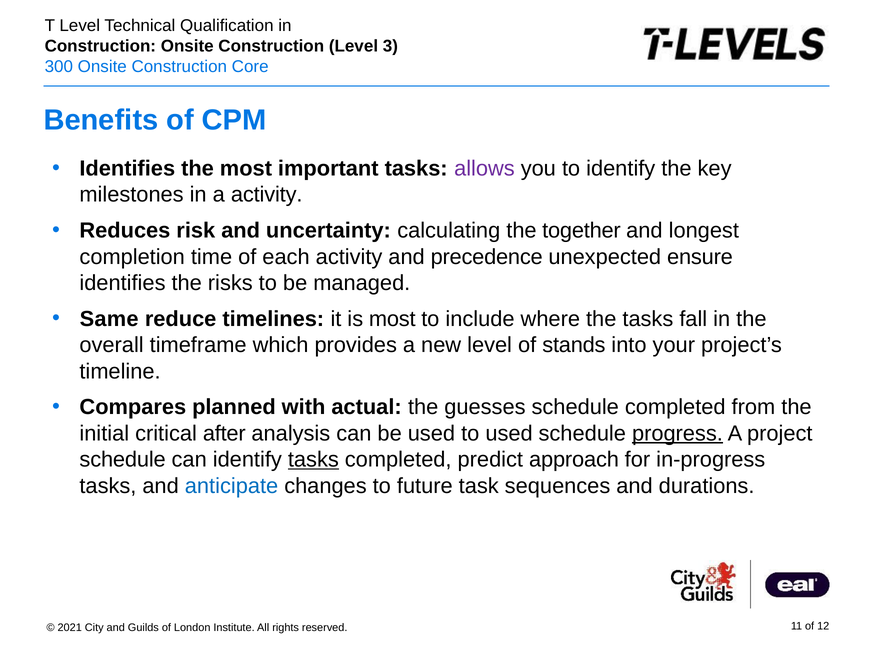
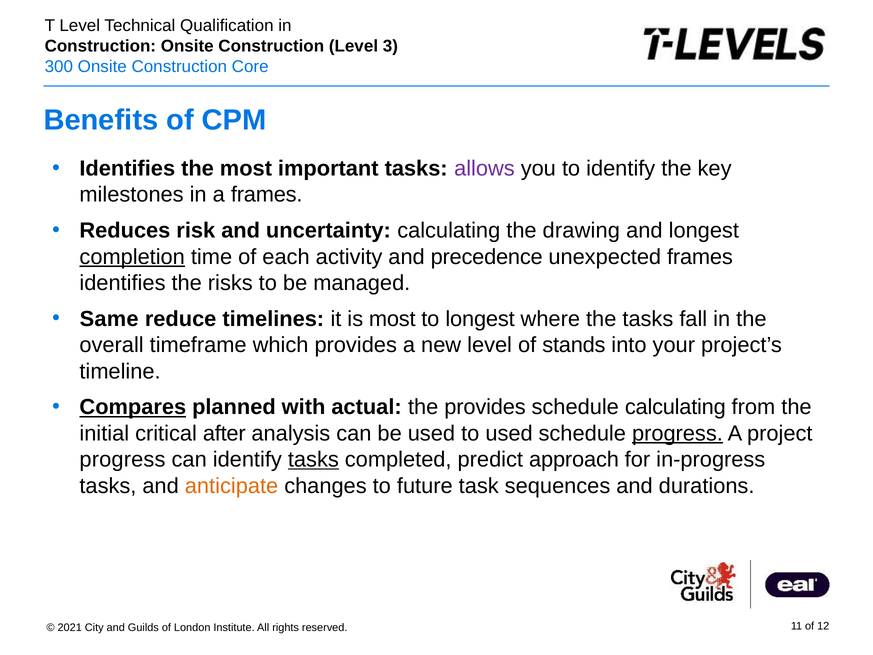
a activity: activity -> frames (267, 195)
together: together -> drawing (581, 231)
completion underline: none -> present (132, 257)
unexpected ensure: ensure -> frames (700, 257)
to include: include -> longest (480, 319)
Compares underline: none -> present (133, 407)
the guesses: guesses -> provides (485, 407)
schedule completed: completed -> calculating (675, 407)
schedule: schedule -> progress (122, 459)
anticipate colour: blue -> orange (232, 486)
